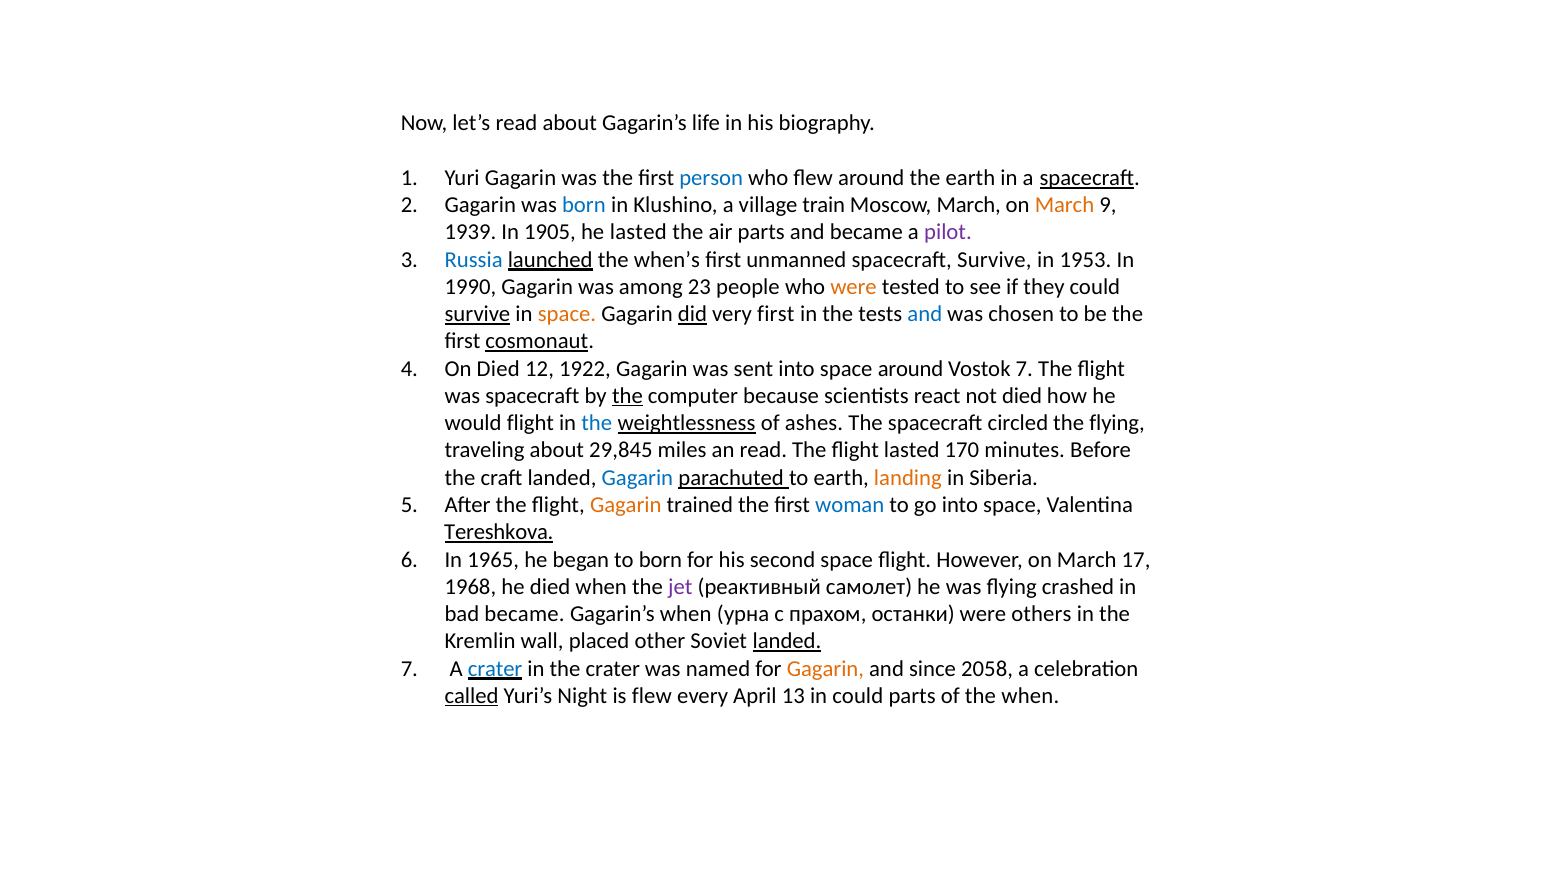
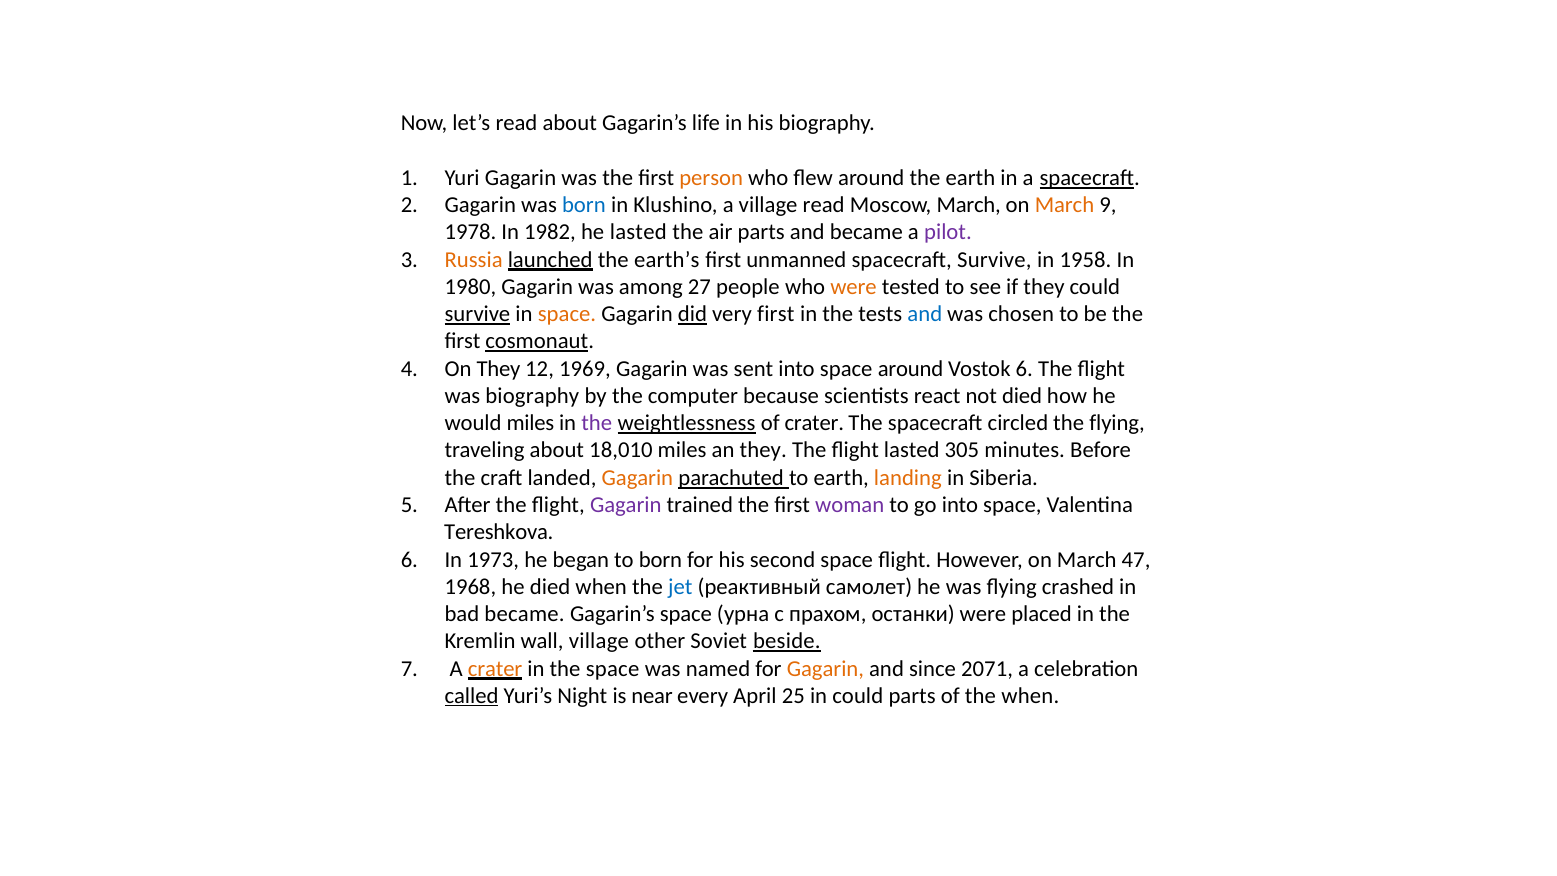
person colour: blue -> orange (711, 178)
village train: train -> read (824, 205)
1939: 1939 -> 1978 (470, 232)
1905: 1905 -> 1982 (550, 232)
Russia colour: blue -> orange (474, 260)
when’s: when’s -> earth’s (667, 260)
1953: 1953 -> 1958 (1085, 260)
1990: 1990 -> 1980 (470, 287)
23: 23 -> 27 (699, 287)
On Died: Died -> They (499, 369)
1922: 1922 -> 1969 (585, 369)
Vostok 7: 7 -> 6 (1024, 369)
was spacecraft: spacecraft -> biography (532, 396)
the underline: present -> none (627, 396)
would flight: flight -> miles (530, 423)
the colour: blue -> purple (597, 423)
of ashes: ashes -> crater (814, 423)
29,845: 29,845 -> 18,010 (621, 450)
an read: read -> they (763, 450)
170: 170 -> 305 (962, 450)
Gagarin colour: blue -> orange (637, 478)
Gagarin colour: orange -> purple (626, 505)
woman colour: blue -> purple (850, 505)
Tereshkova underline: present -> none (499, 532)
1965: 1965 -> 1973 (493, 559)
17: 17 -> 47 (1136, 559)
jet colour: purple -> blue (680, 587)
Gagarin’s when: when -> space (686, 614)
others: others -> placed (1041, 614)
wall placed: placed -> village (599, 641)
Soviet landed: landed -> beside (787, 641)
crater colour: blue -> orange (495, 668)
the crater: crater -> space (613, 668)
2058: 2058 -> 2071 (987, 668)
is flew: flew -> near (652, 696)
13: 13 -> 25 (793, 696)
